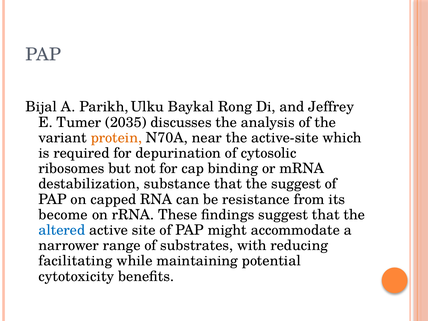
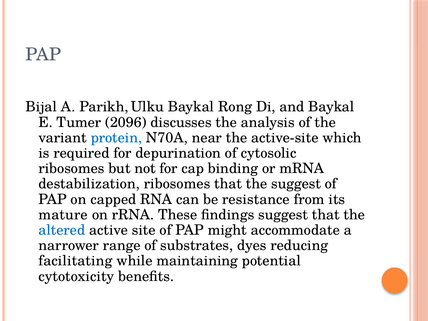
and Jeffrey: Jeffrey -> Baykal (331, 107)
2035: 2035 -> 2096 (126, 122)
protein colour: orange -> blue (116, 138)
destabilization substance: substance -> ribosomes (177, 184)
become: become -> mature (63, 215)
with: with -> dyes (252, 246)
